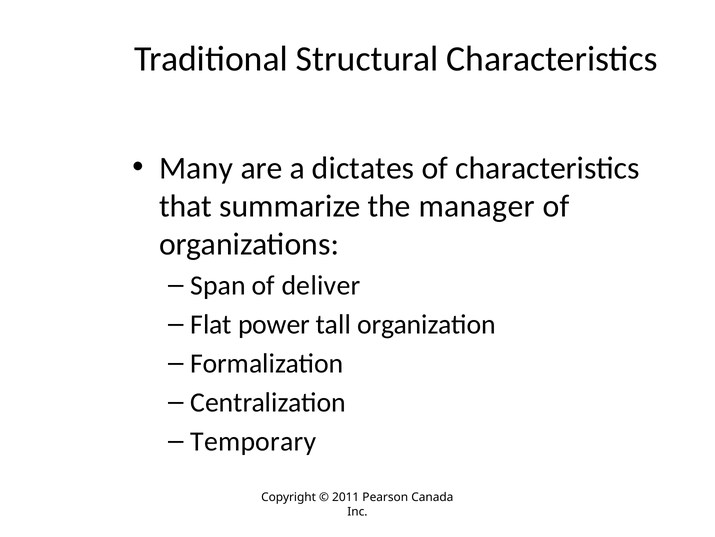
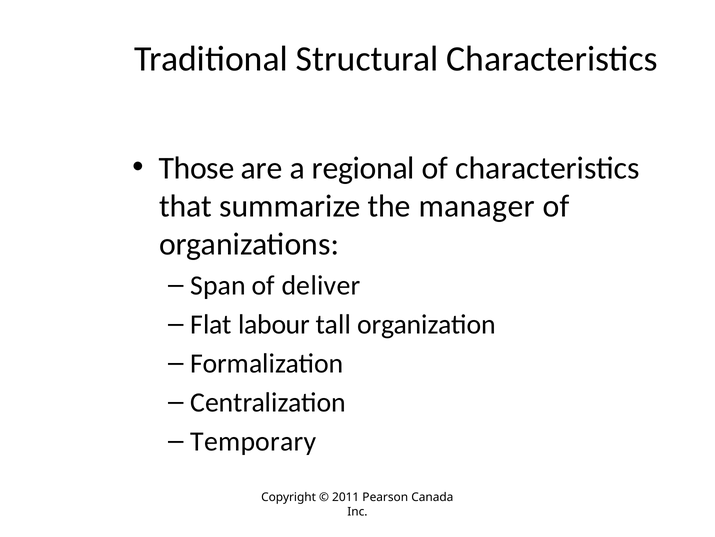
Many: Many -> Those (196, 168)
dictates: dictates -> regional (363, 168)
power: power -> labour (274, 324)
